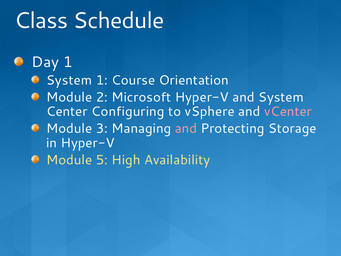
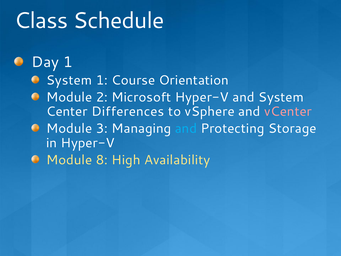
Configuring: Configuring -> Differences (128, 111)
and colour: pink -> light blue (186, 128)
5: 5 -> 8 (102, 160)
